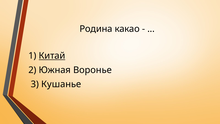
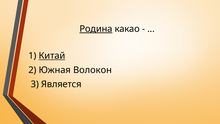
Родина underline: none -> present (96, 29)
Воронье: Воронье -> Волокон (93, 70)
Кушанье: Кушанье -> Является (61, 84)
